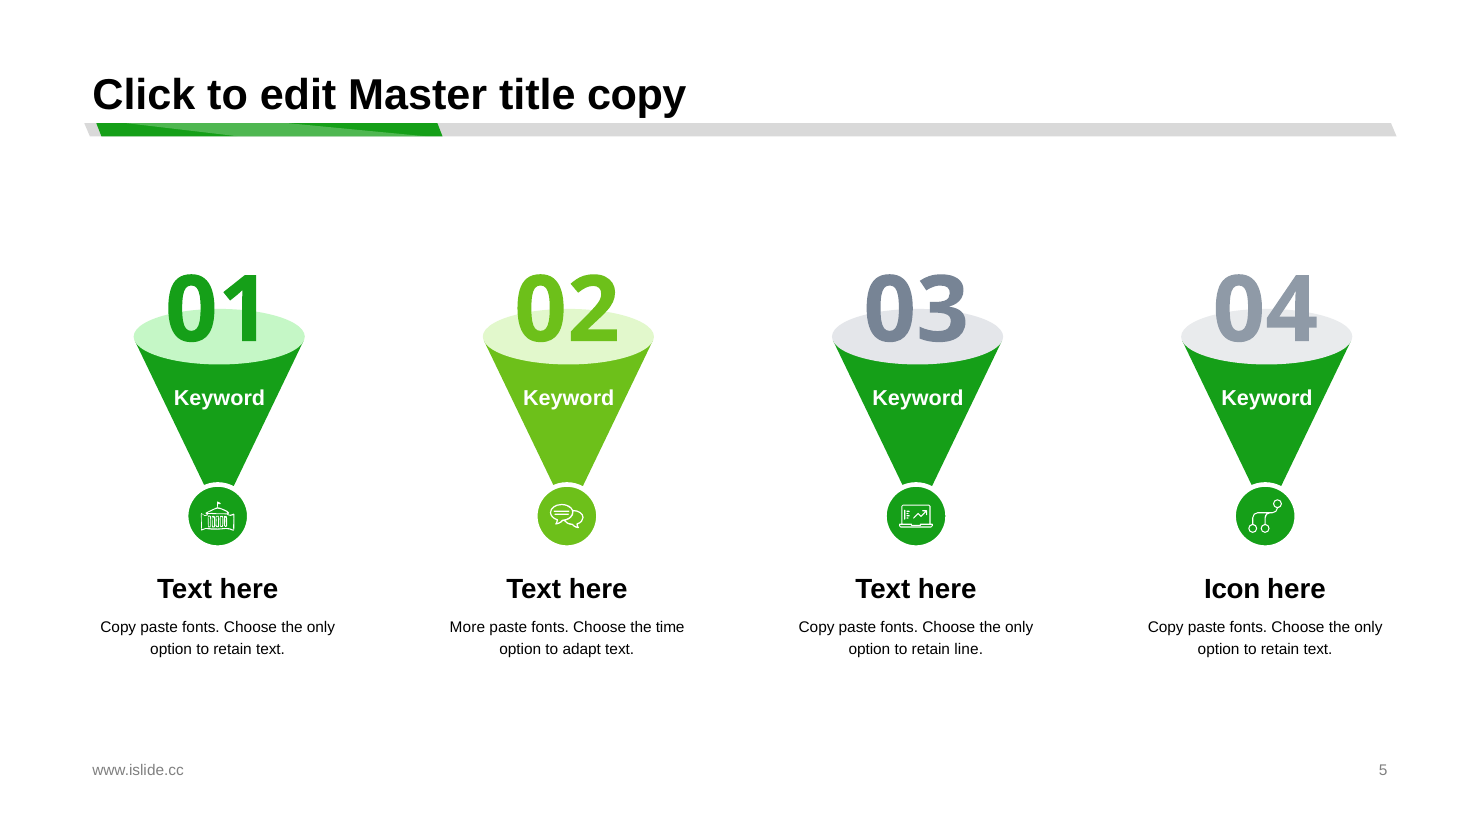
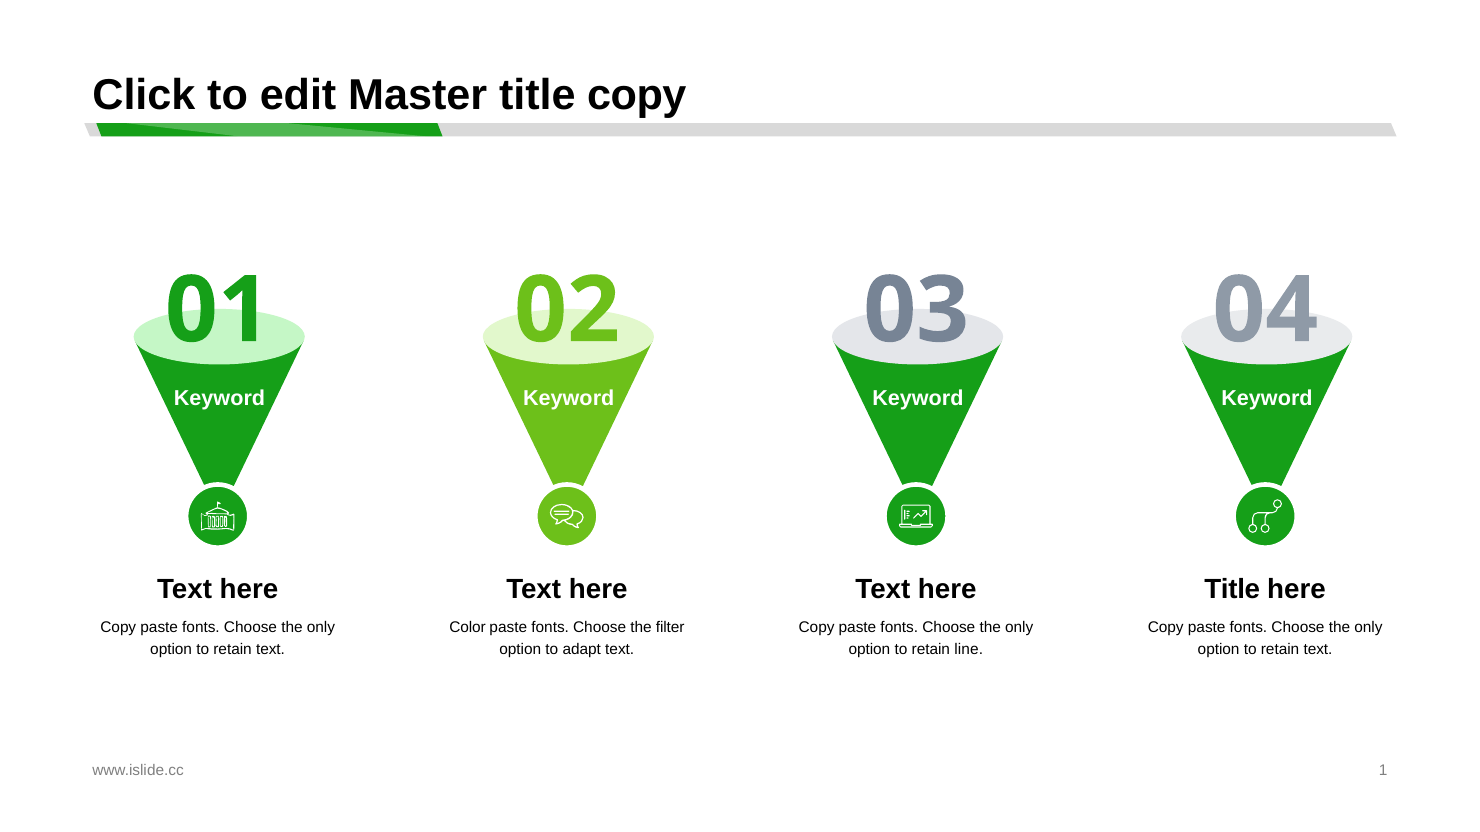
Icon: Icon -> Title (1232, 590)
More: More -> Color (468, 628)
time: time -> filter (670, 628)
5: 5 -> 1 (1383, 771)
